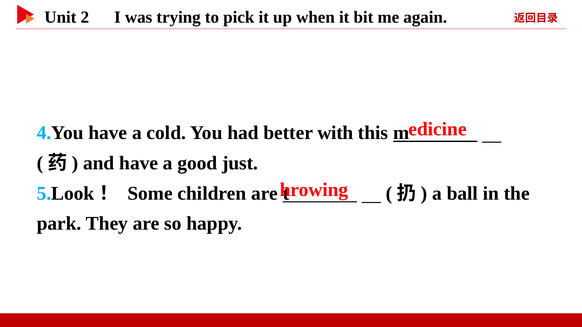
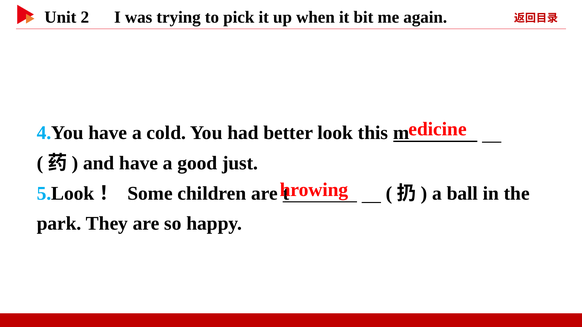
with: with -> look (335, 133)
